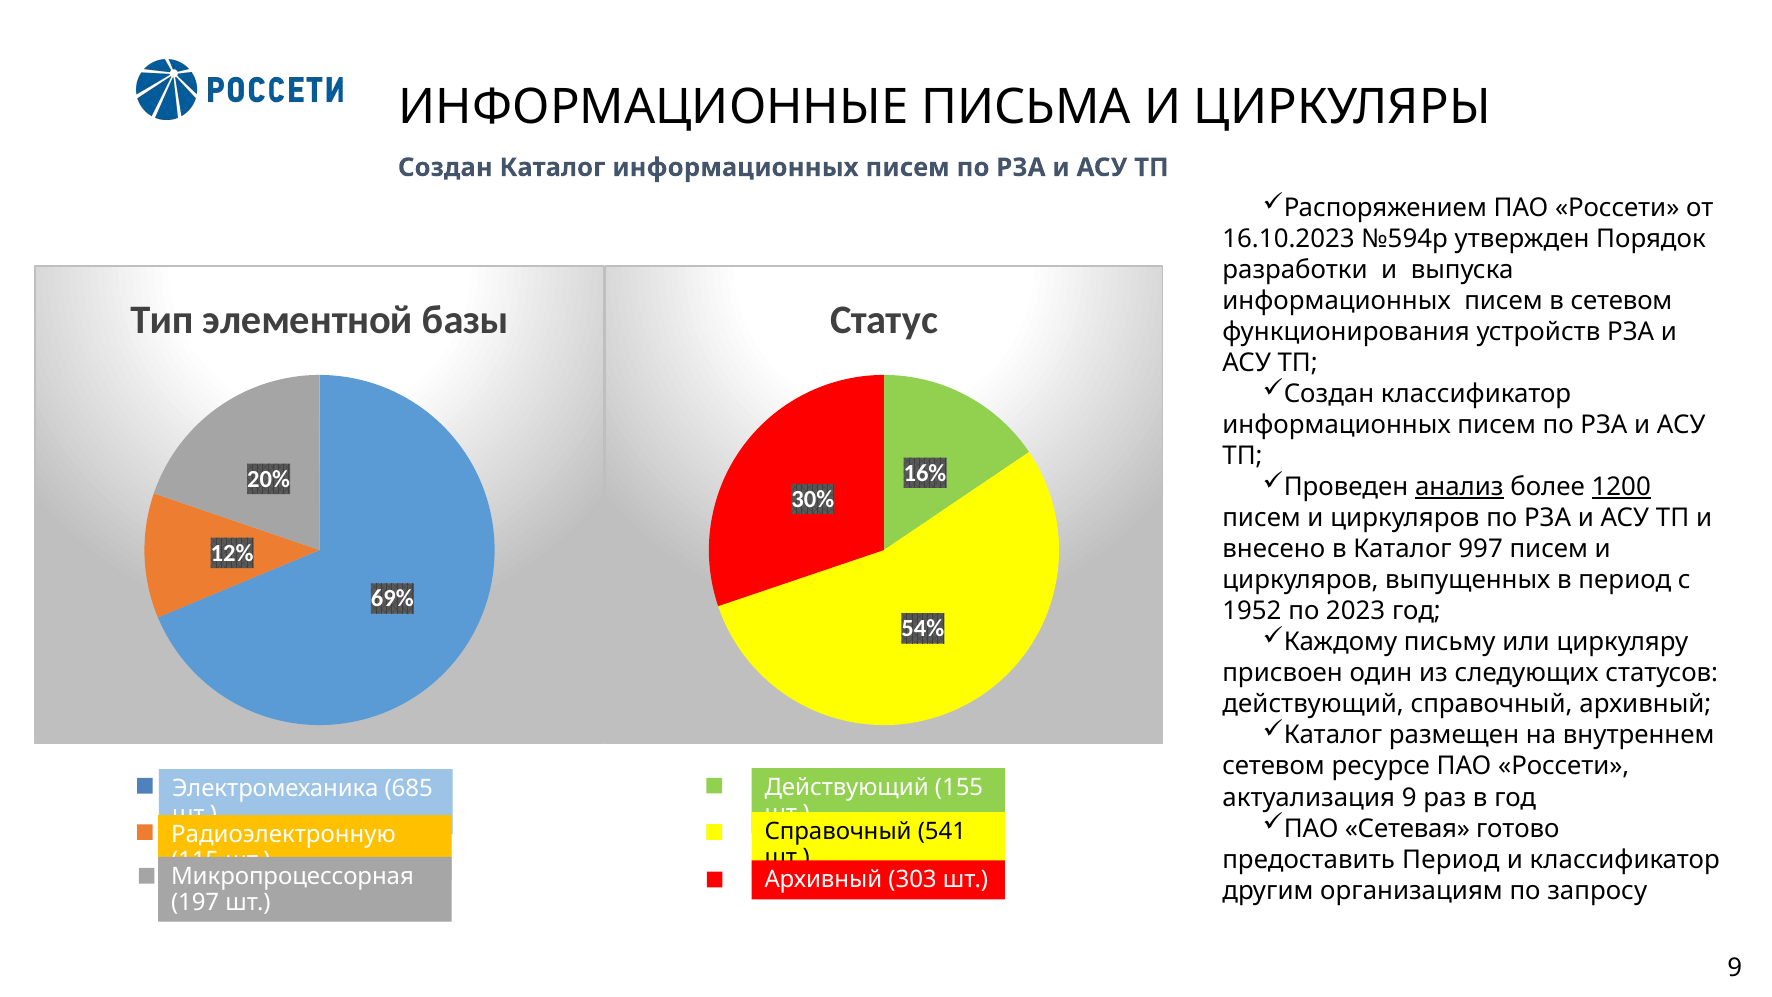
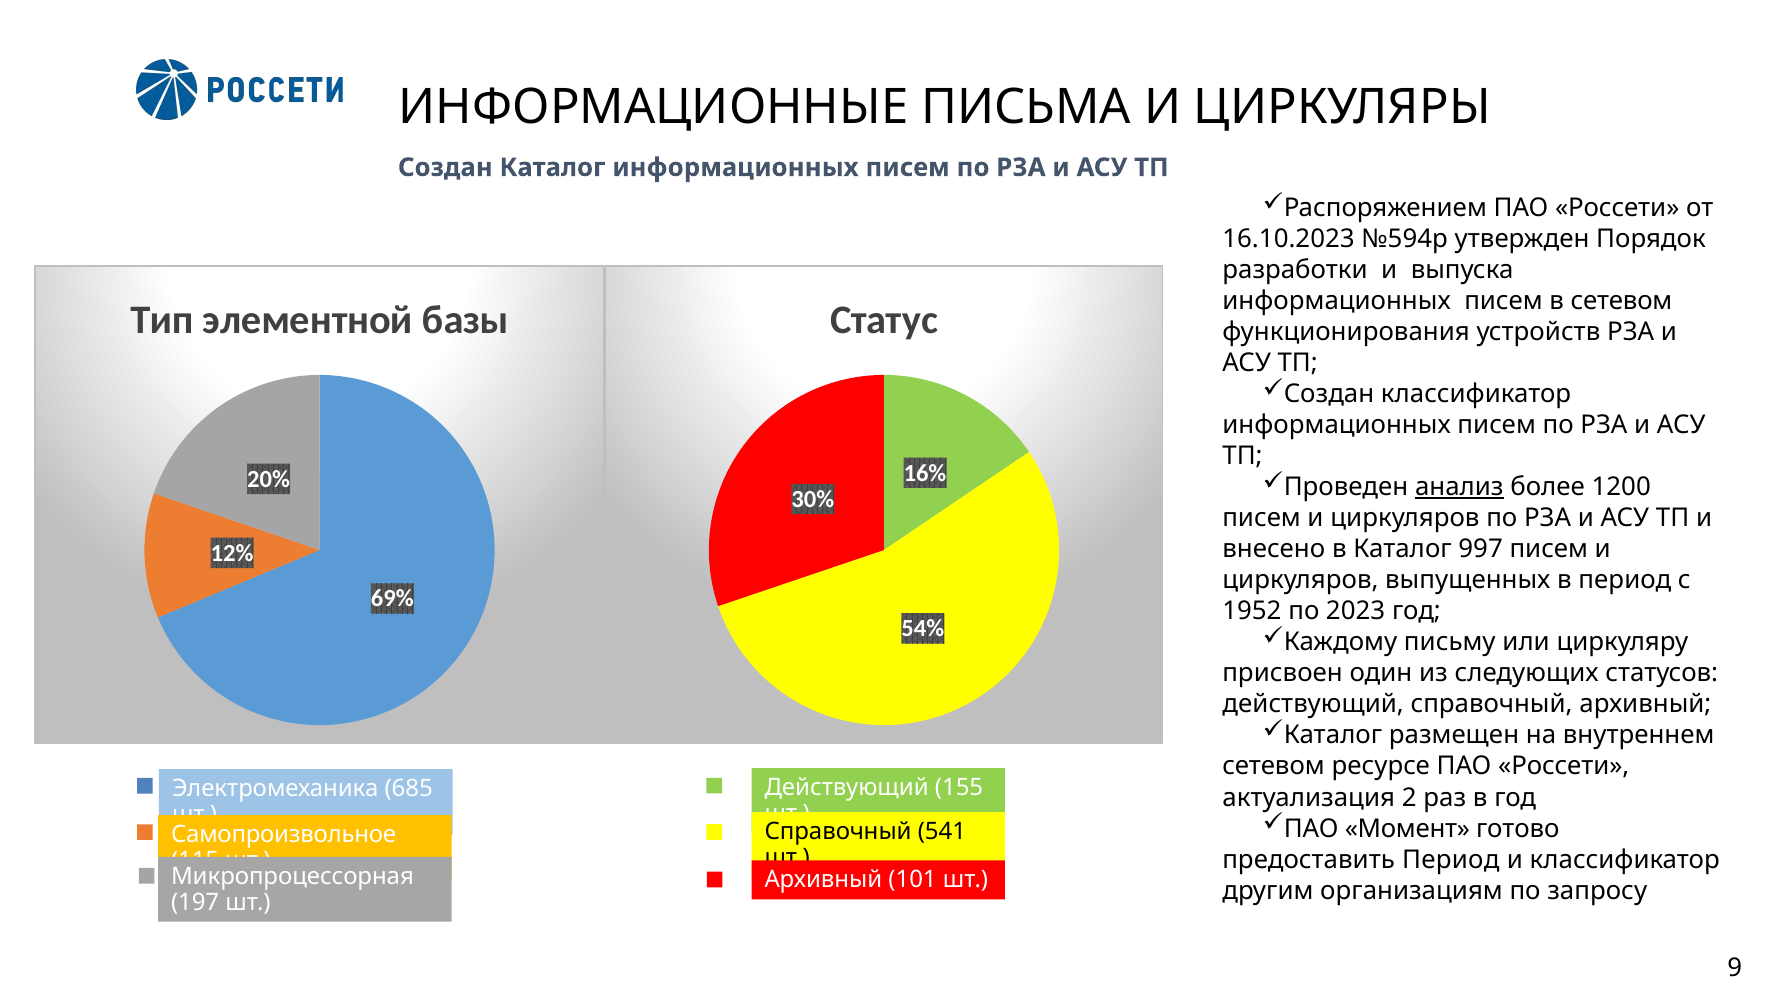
1200 underline: present -> none (1621, 487)
актуализация 9: 9 -> 2 (1409, 797)
Сетевая: Сетевая -> Момент (1407, 828)
Радиоэлектронную: Радиоэлектронную -> Самопроизвольное (284, 834)
303: 303 -> 101 (913, 880)
